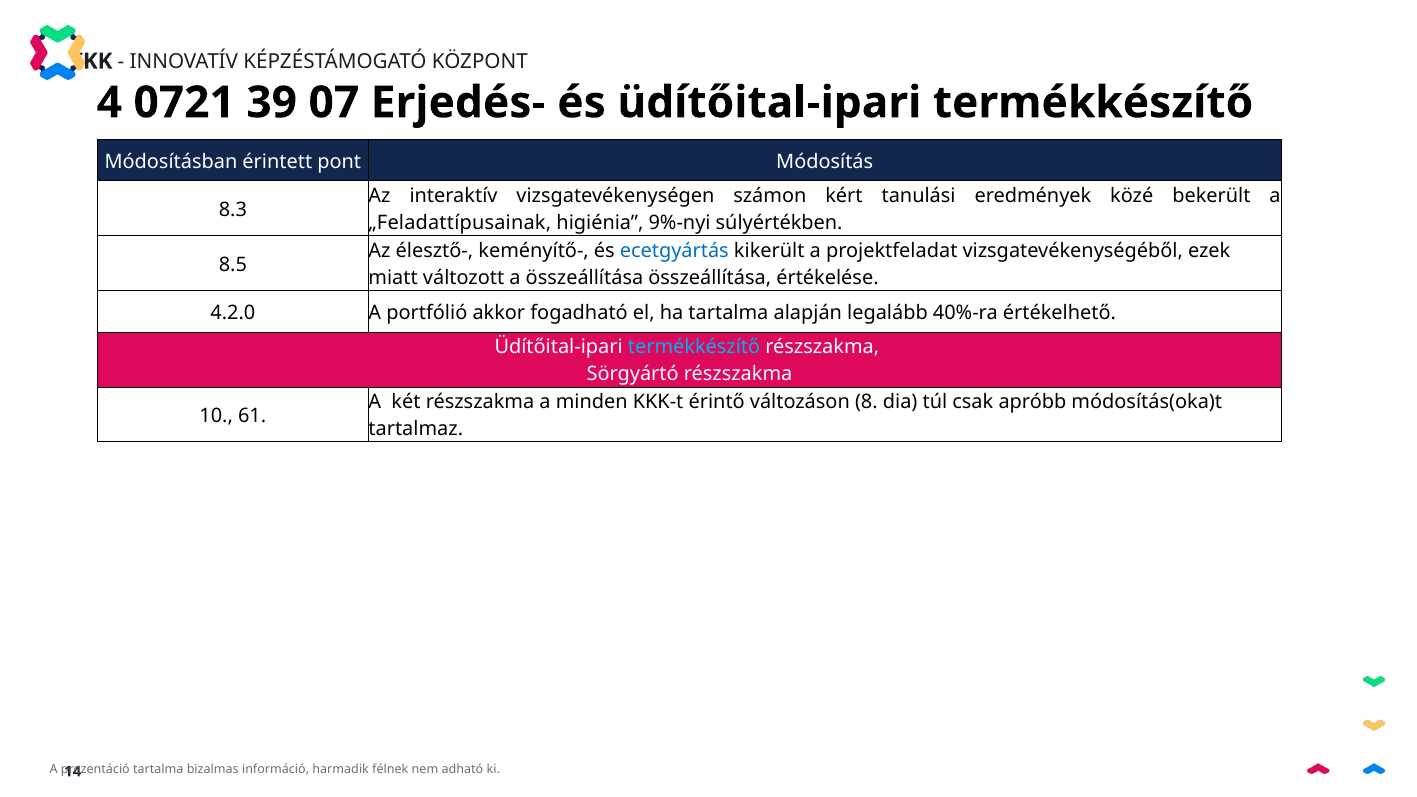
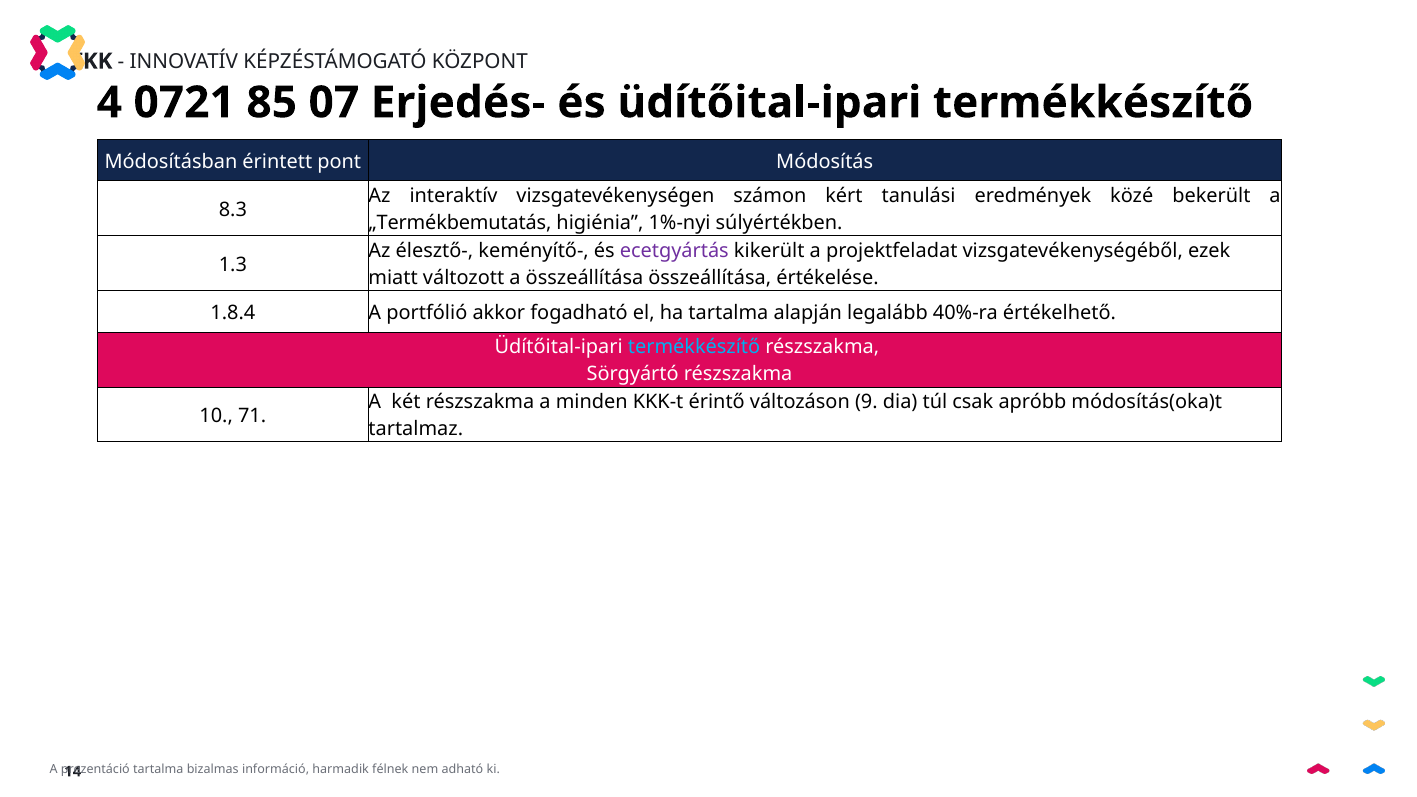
39: 39 -> 85 (272, 103)
„Feladattípusainak: „Feladattípusainak -> „Termékbemutatás (460, 223)
9%-nyi: 9%-nyi -> 1%-nyi (680, 223)
ecetgyártás colour: blue -> purple (674, 251)
8.5: 8.5 -> 1.3 (233, 264)
4.2.0: 4.2.0 -> 1.8.4 (233, 313)
8: 8 -> 9 (866, 402)
61: 61 -> 71 (252, 416)
